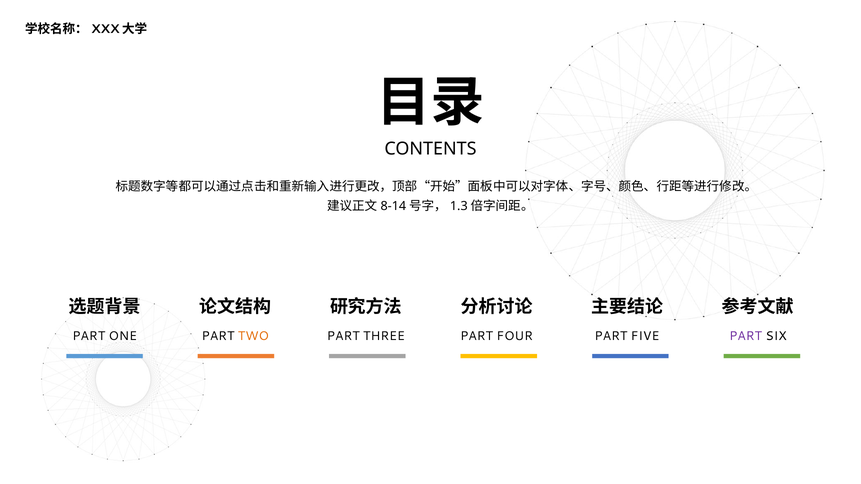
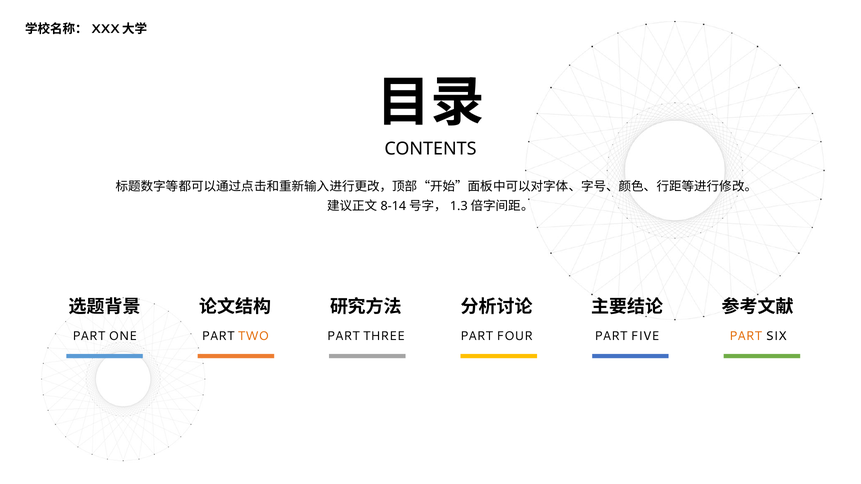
PART colour: purple -> orange (746, 336)
